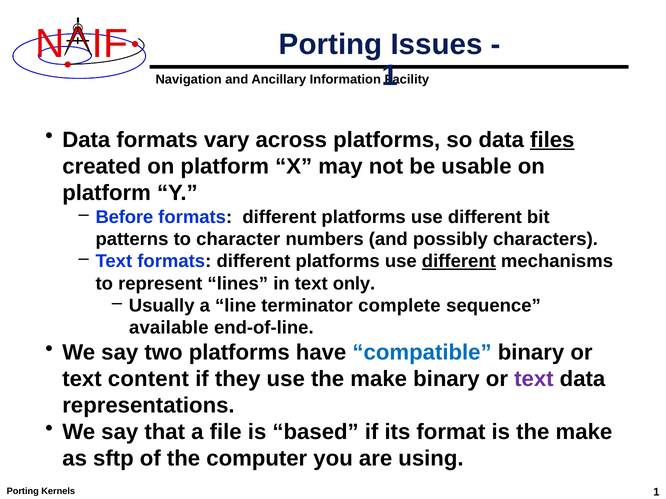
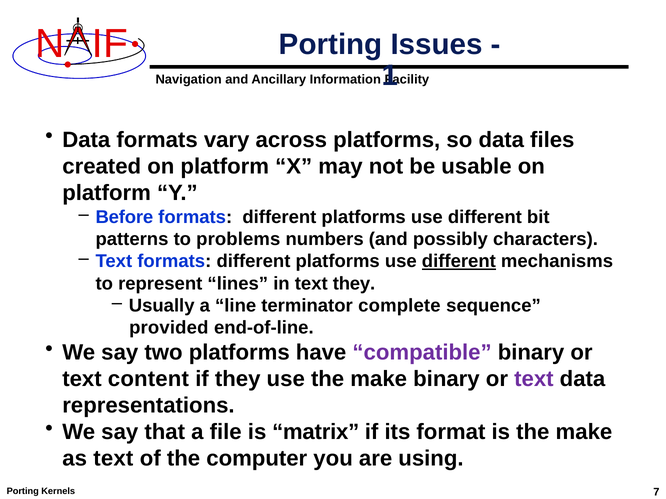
files underline: present -> none (552, 140)
character: character -> problems (238, 240)
text only: only -> they (354, 284)
available: available -> provided (169, 328)
compatible colour: blue -> purple (422, 353)
based: based -> matrix (316, 433)
as sftp: sftp -> text (113, 459)
Kernels 1: 1 -> 7 (656, 493)
